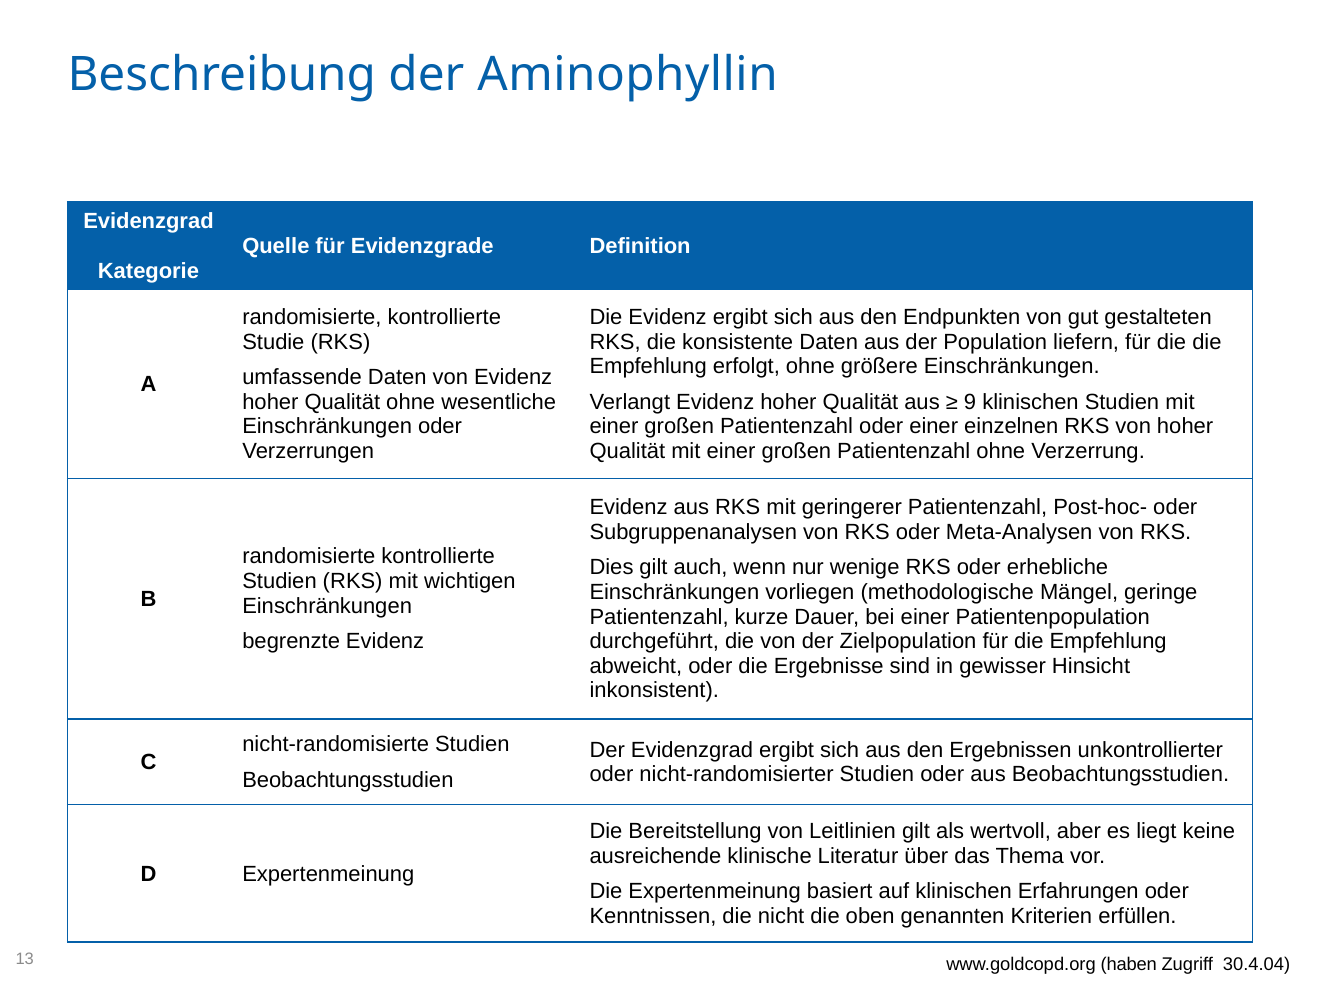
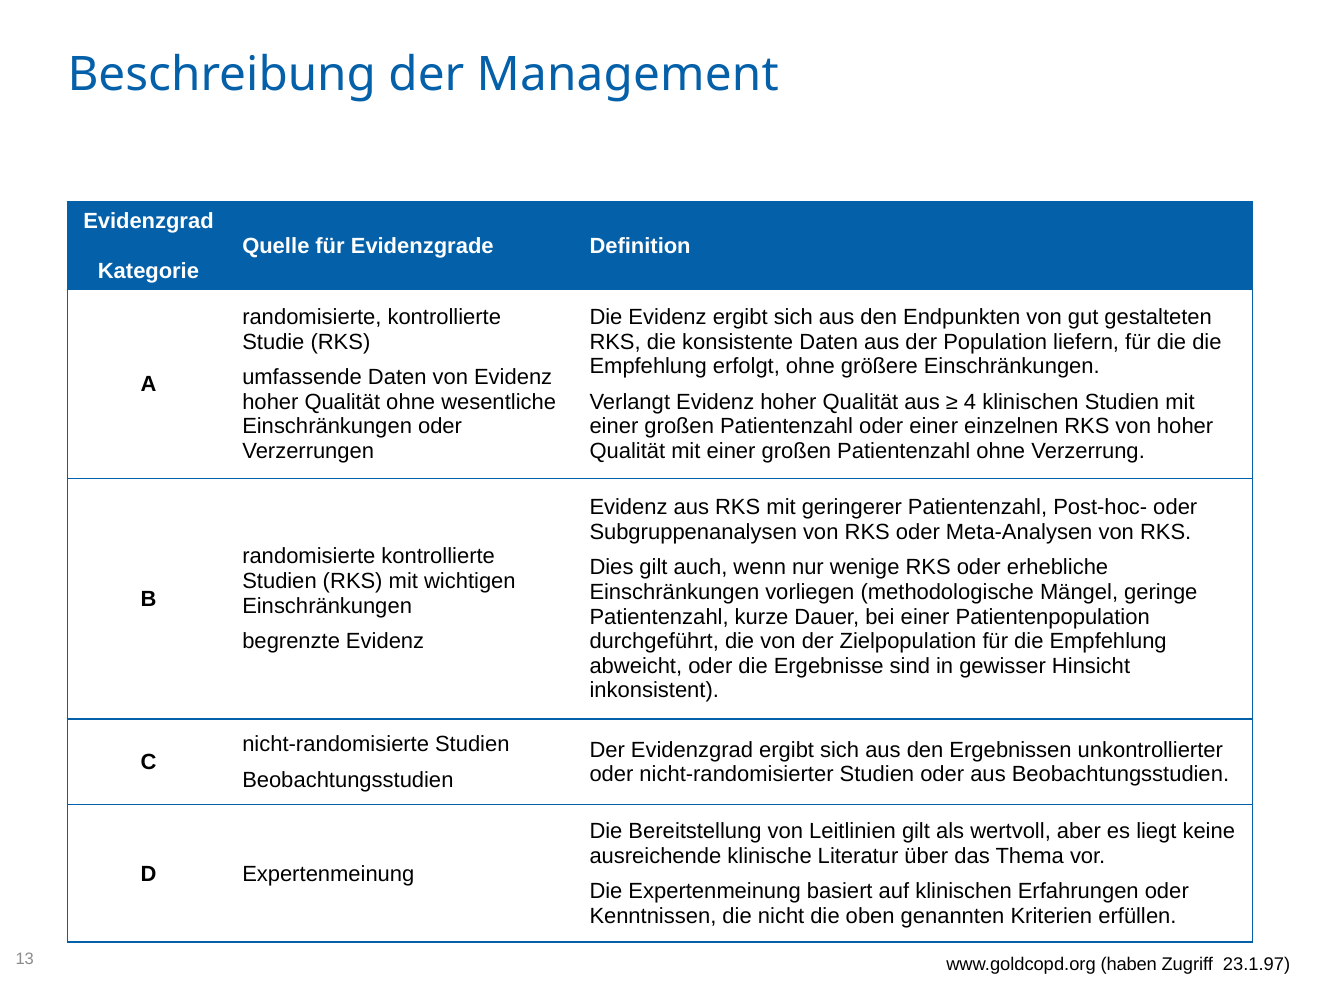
Aminophyllin: Aminophyllin -> Management (628, 75)
9: 9 -> 4 (970, 402)
30.4.04: 30.4.04 -> 23.1.97 (1257, 965)
